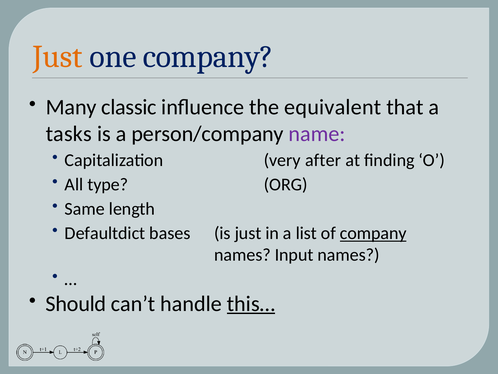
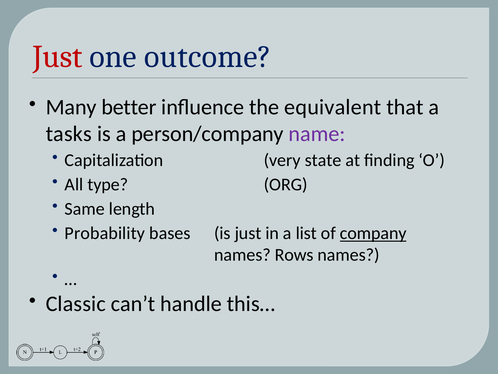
Just colour: orange -> red (58, 57)
one company: company -> outcome (208, 57)
classic: classic -> better (129, 107)
after: after -> state (323, 160)
Defaultdict: Defaultdict -> Probability (105, 233)
Input: Input -> Rows (294, 255)
Should: Should -> Classic (76, 303)
this… underline: present -> none (251, 303)
